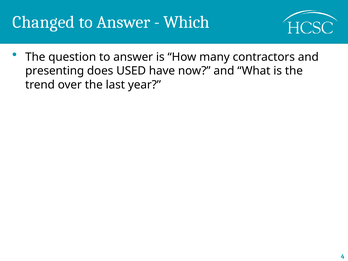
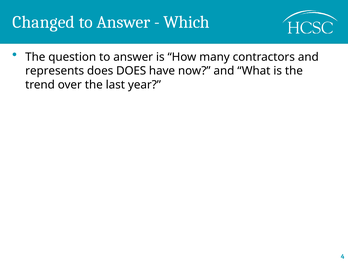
presenting: presenting -> represents (55, 71)
does USED: USED -> DOES (131, 71)
